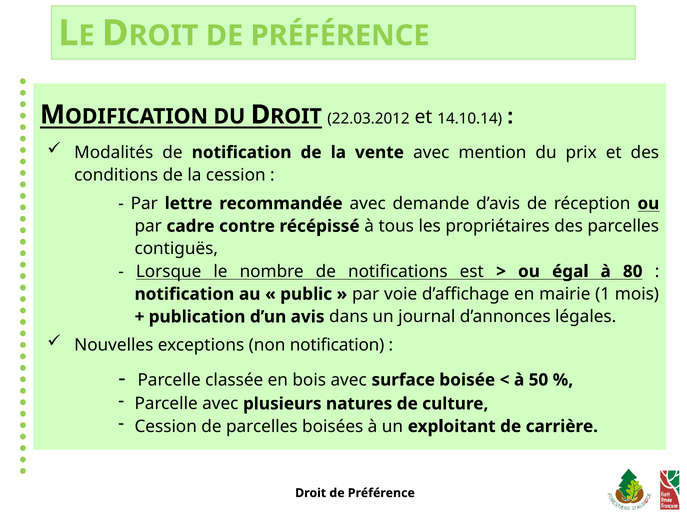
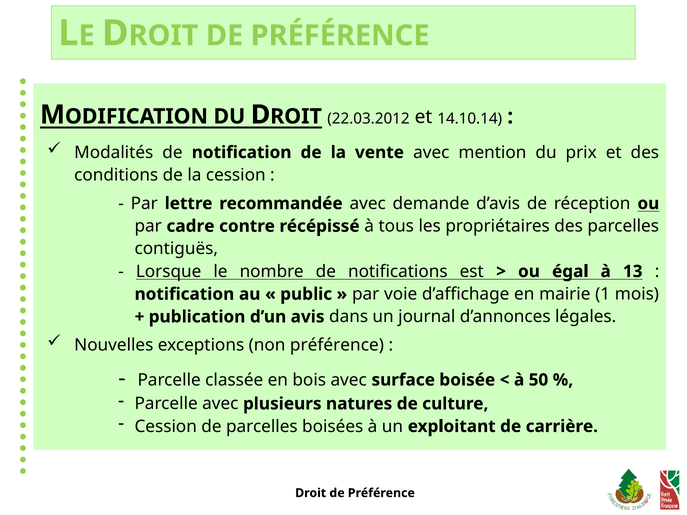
80: 80 -> 13 (633, 272)
non notification: notification -> préférence (337, 345)
